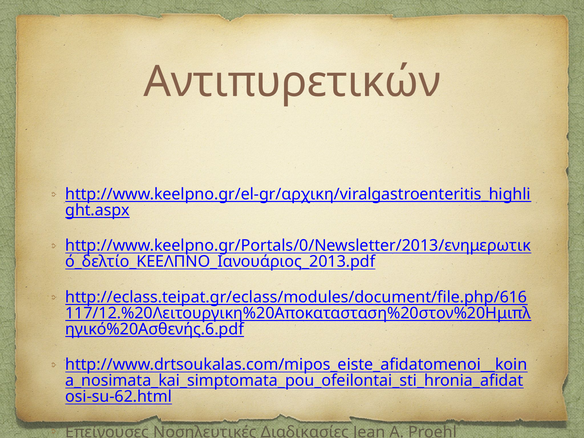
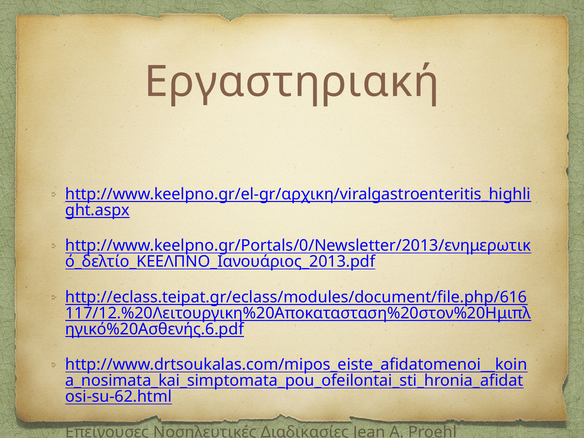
Αντιπυρετικών: Αντιπυρετικών -> Εργαστηριακή (292, 82)
